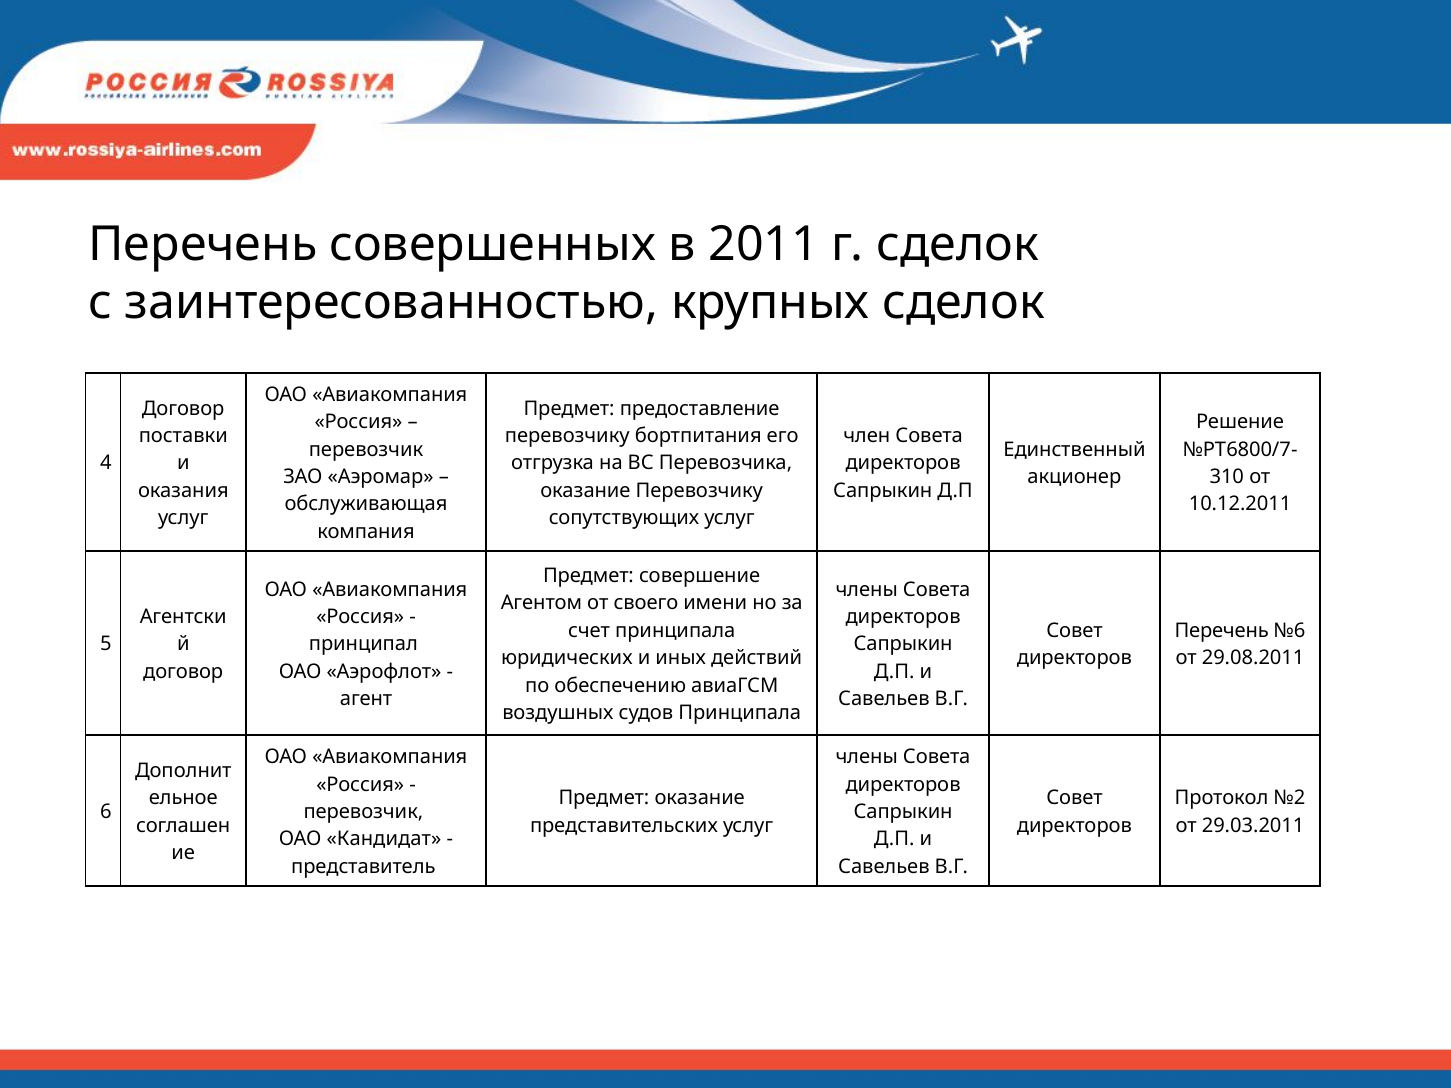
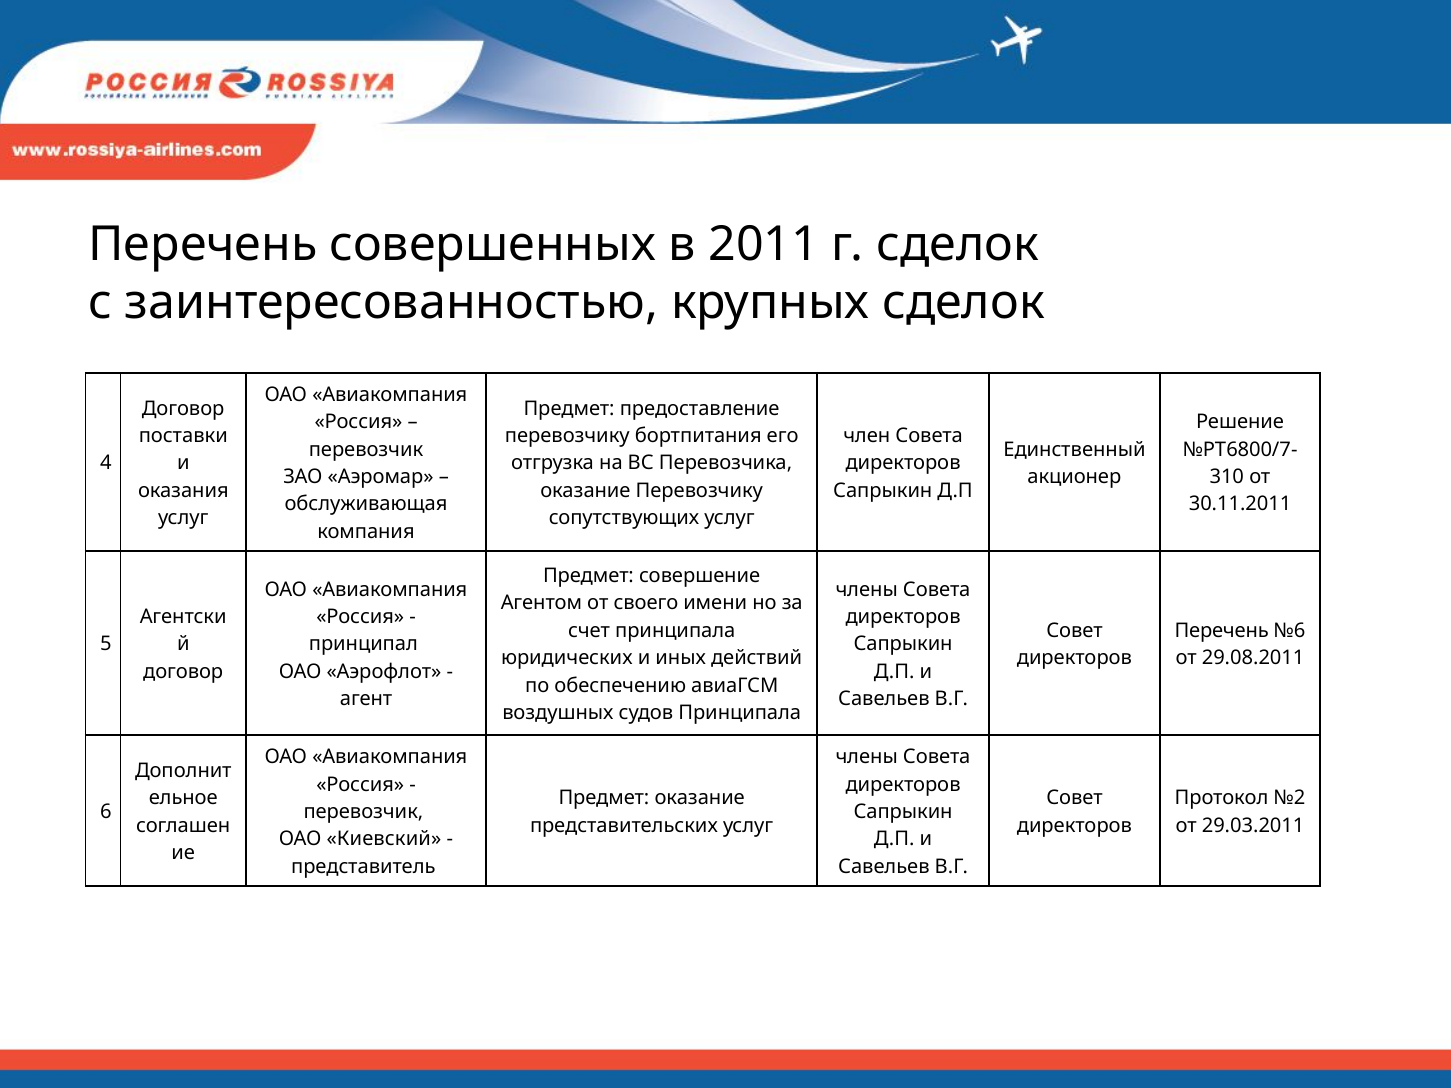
10.12.2011: 10.12.2011 -> 30.11.2011 (1240, 504)
Кандидат: Кандидат -> Киевский (384, 839)
